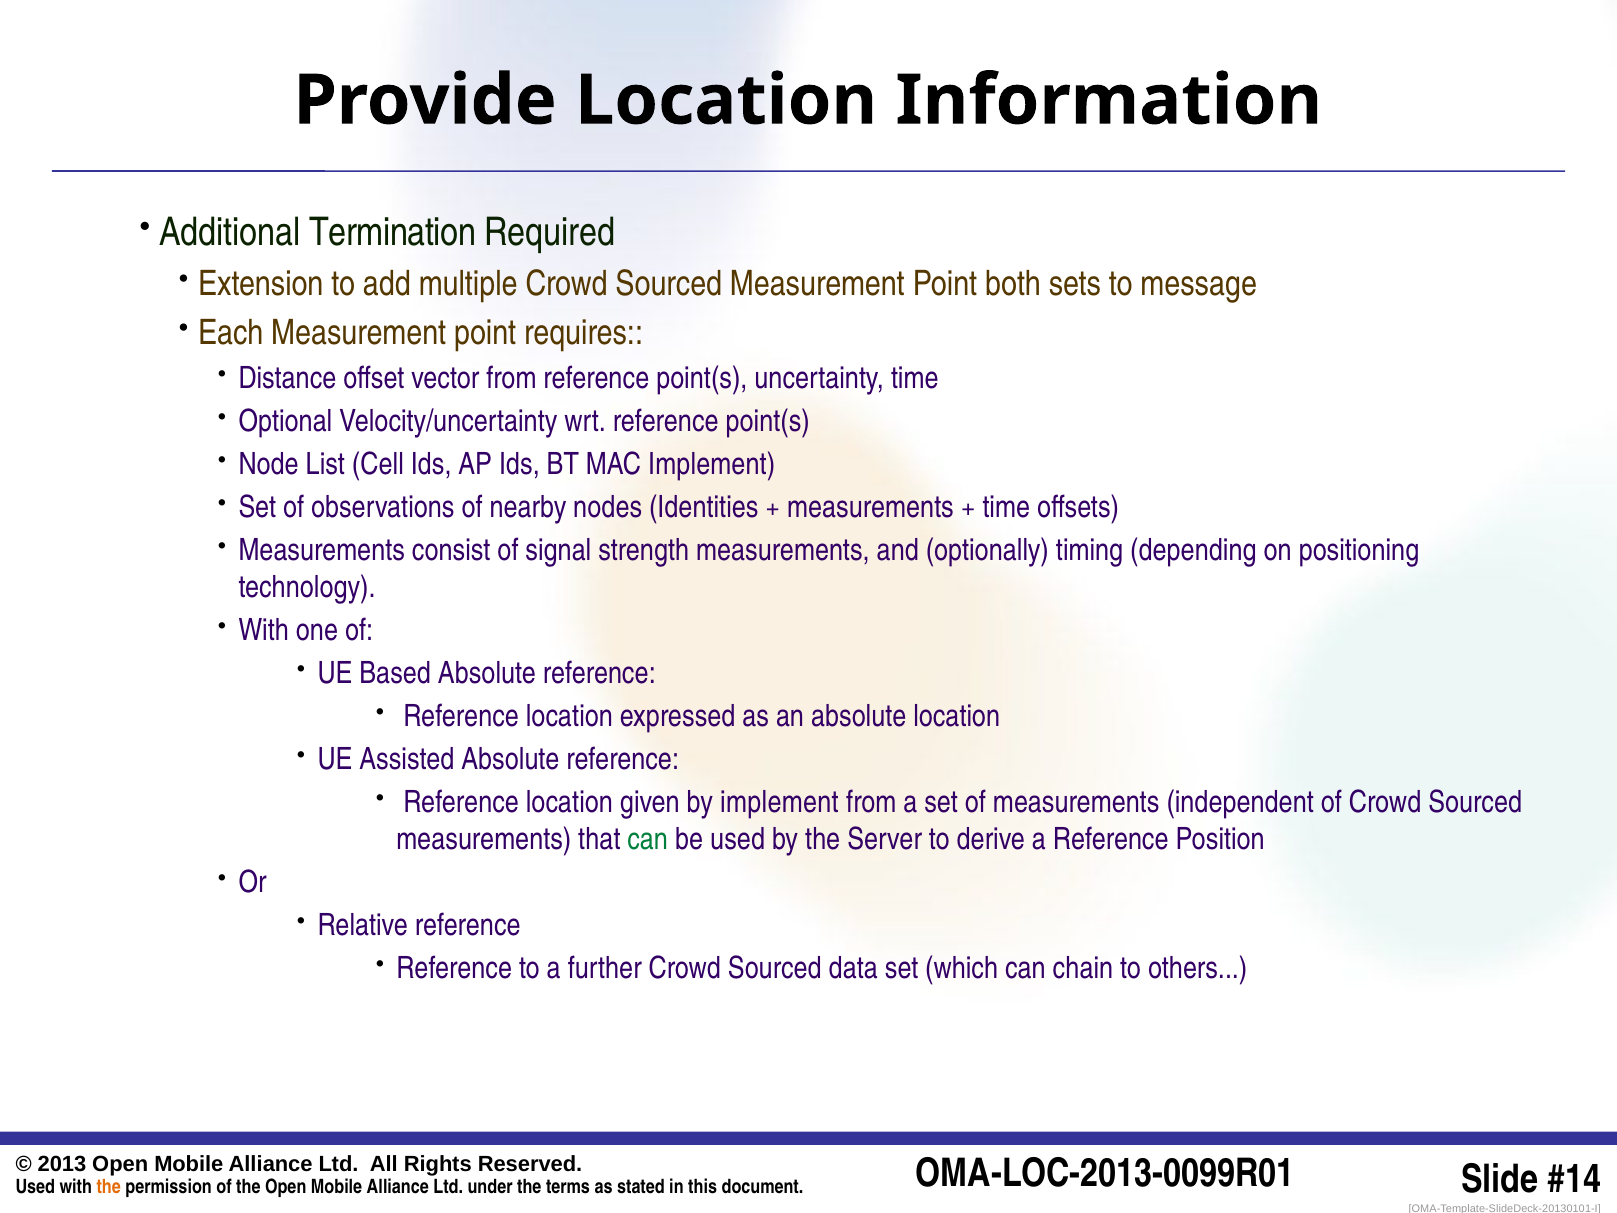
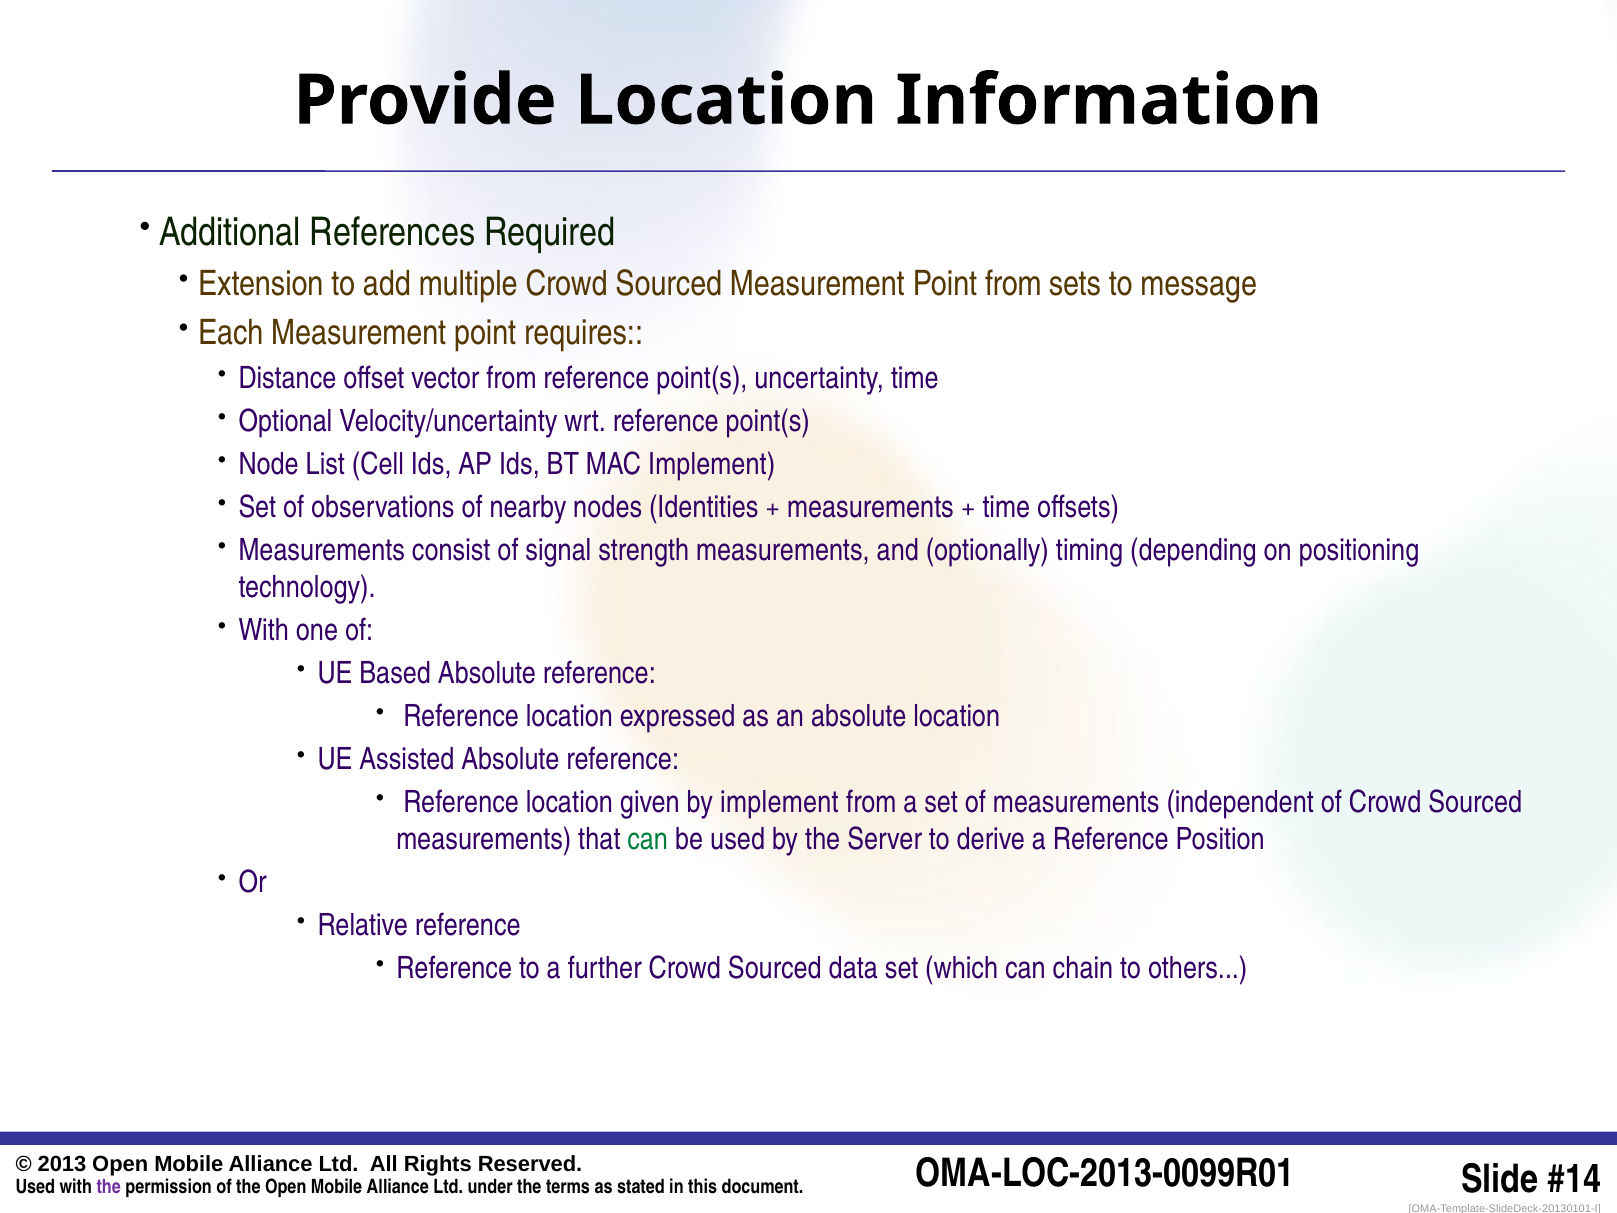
Termination: Termination -> References (393, 233)
Point both: both -> from (1013, 284)
the colour: orange -> purple (109, 1187)
